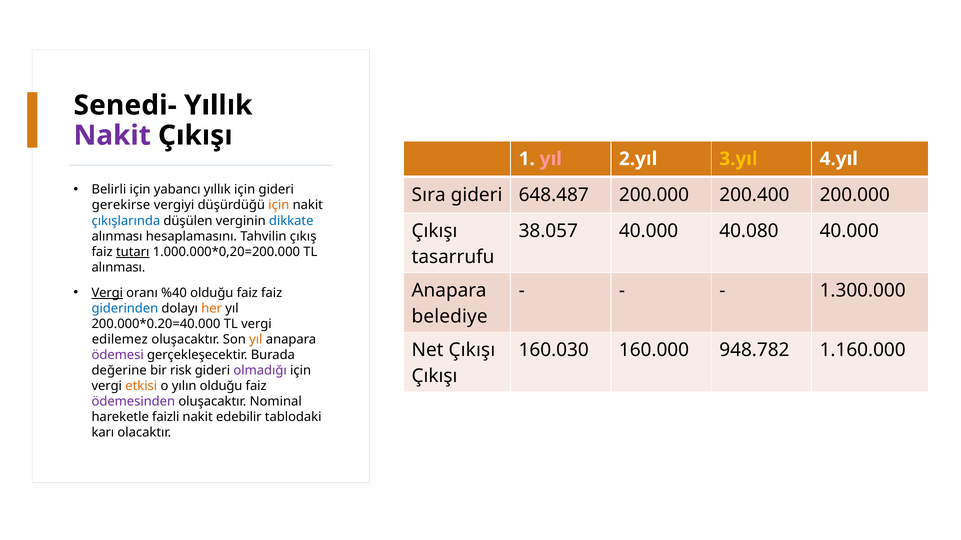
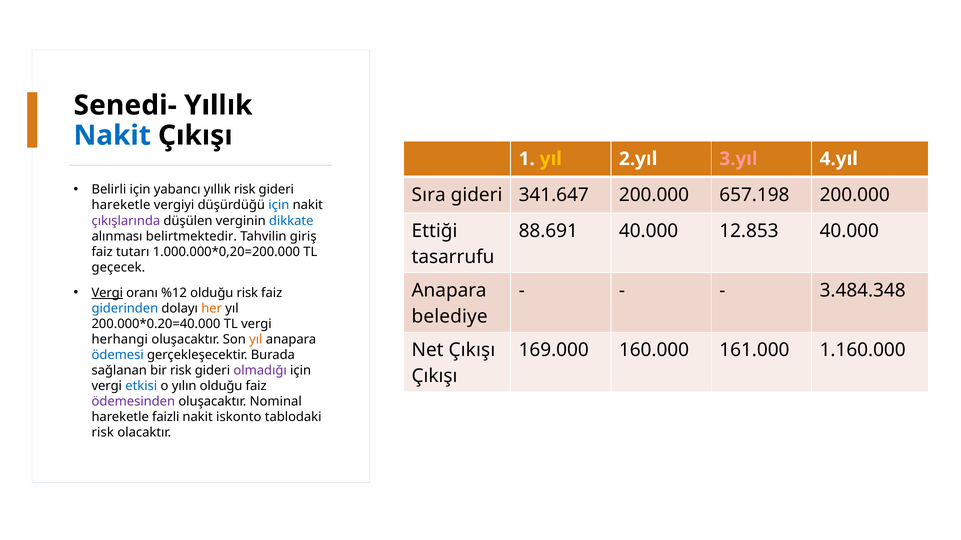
Nakit colour: purple -> blue (112, 136)
yıl colour: pink -> yellow (551, 159)
3.yıl colour: yellow -> pink (738, 159)
yıllık için: için -> risk (245, 190)
648.487: 648.487 -> 341.647 (554, 195)
200.400: 200.400 -> 657.198 (754, 195)
gerekirse: gerekirse -> hareketle (121, 205)
için colour: orange -> blue (279, 205)
çıkışlarında colour: blue -> purple (126, 221)
Çıkışı: Çıkışı -> Ettiği (435, 231)
38.057: 38.057 -> 88.691 (548, 231)
40.080: 40.080 -> 12.853 (749, 231)
hesaplamasını: hesaplamasını -> belirtmektedir (191, 236)
çıkış: çıkış -> giriş (303, 236)
tutarı underline: present -> none (133, 252)
alınması: alınması -> geçecek (118, 268)
1.300.000: 1.300.000 -> 3.484.348 (863, 291)
%40: %40 -> %12 (174, 293)
faiz: faiz -> risk (247, 293)
edilemez: edilemez -> herhangi (120, 340)
160.030: 160.030 -> 169.000 (554, 351)
948.782: 948.782 -> 161.000 (754, 351)
ödemesi colour: purple -> blue (118, 355)
değerine: değerine -> sağlanan (119, 371)
etkisi colour: orange -> blue (141, 386)
edebilir: edebilir -> iskonto (239, 418)
karı: karı -> risk (103, 433)
